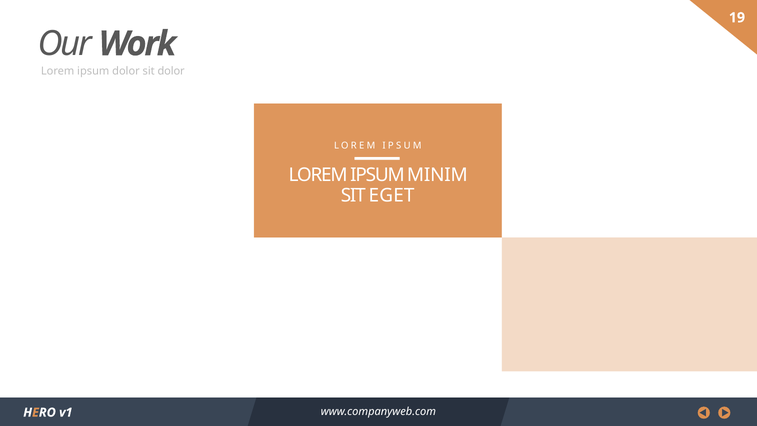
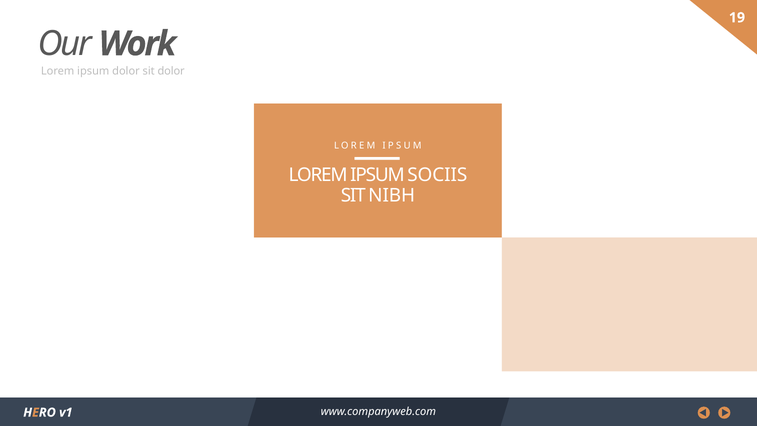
MINIM: MINIM -> SOCIIS (437, 175)
EGET: EGET -> NIBH (392, 195)
